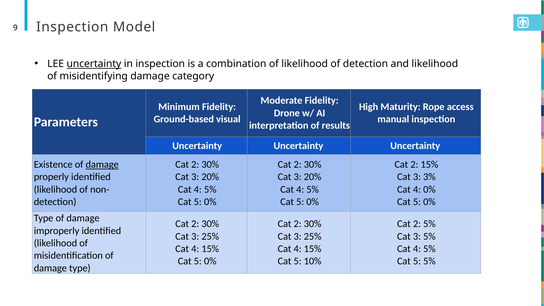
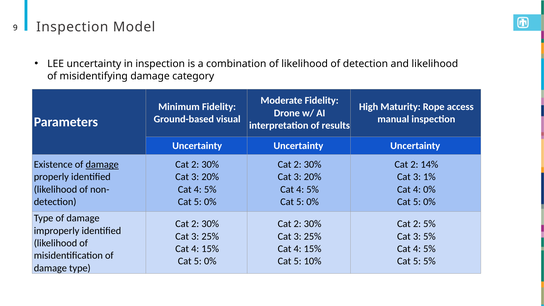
uncertainty underline: present -> none (94, 64)
2 15%: 15% -> 14% (429, 164)
3%: 3% -> 1% (429, 177)
